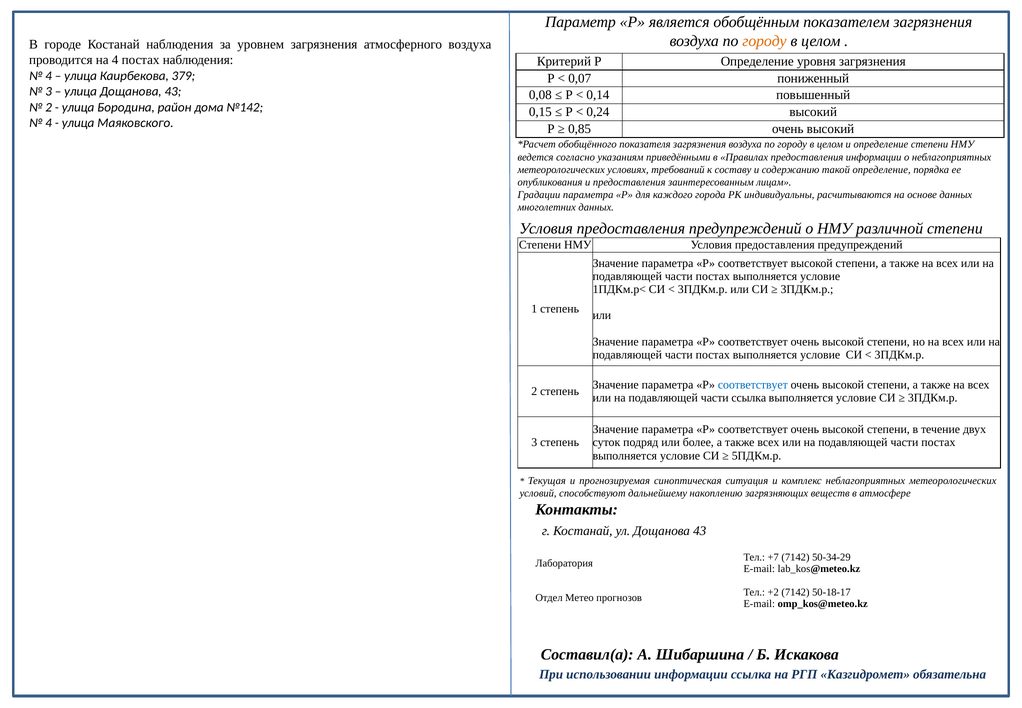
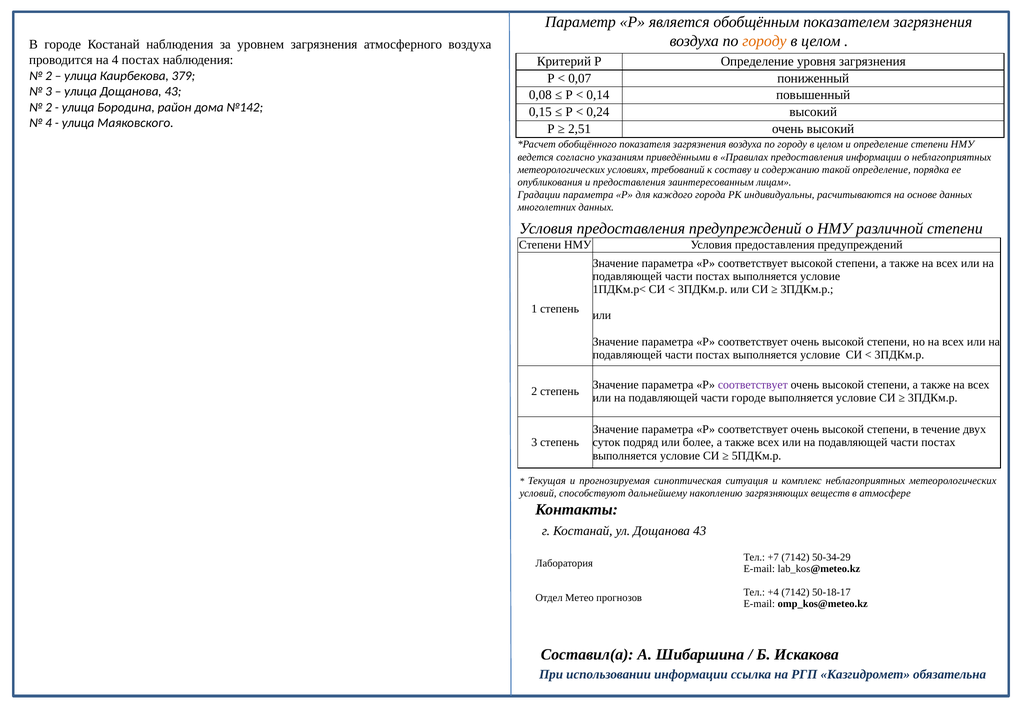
4: 4 -> 2 (49, 76)
0,85: 0,85 -> 2,51 (580, 129)
соответствует colour: blue -> purple (753, 385)
части ссылка: ссылка -> городе (749, 398)
+2: +2 -> +4 (773, 592)
